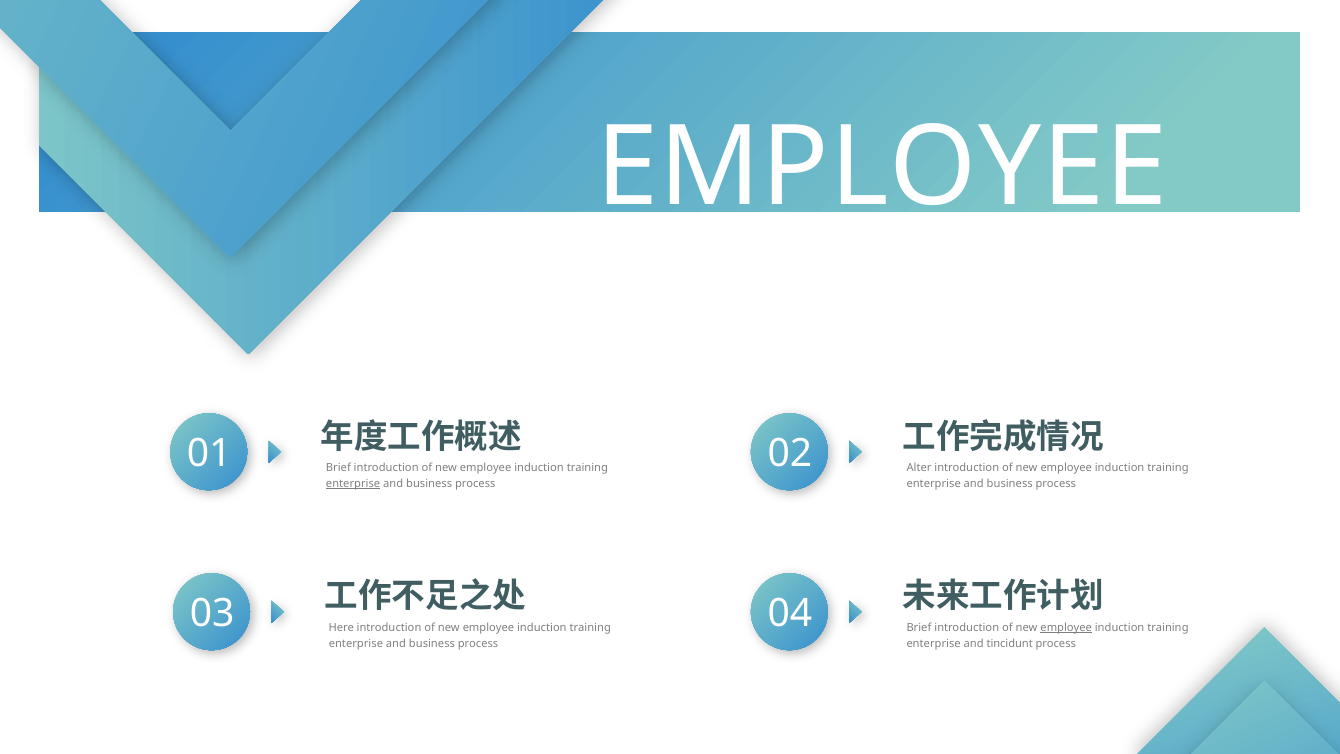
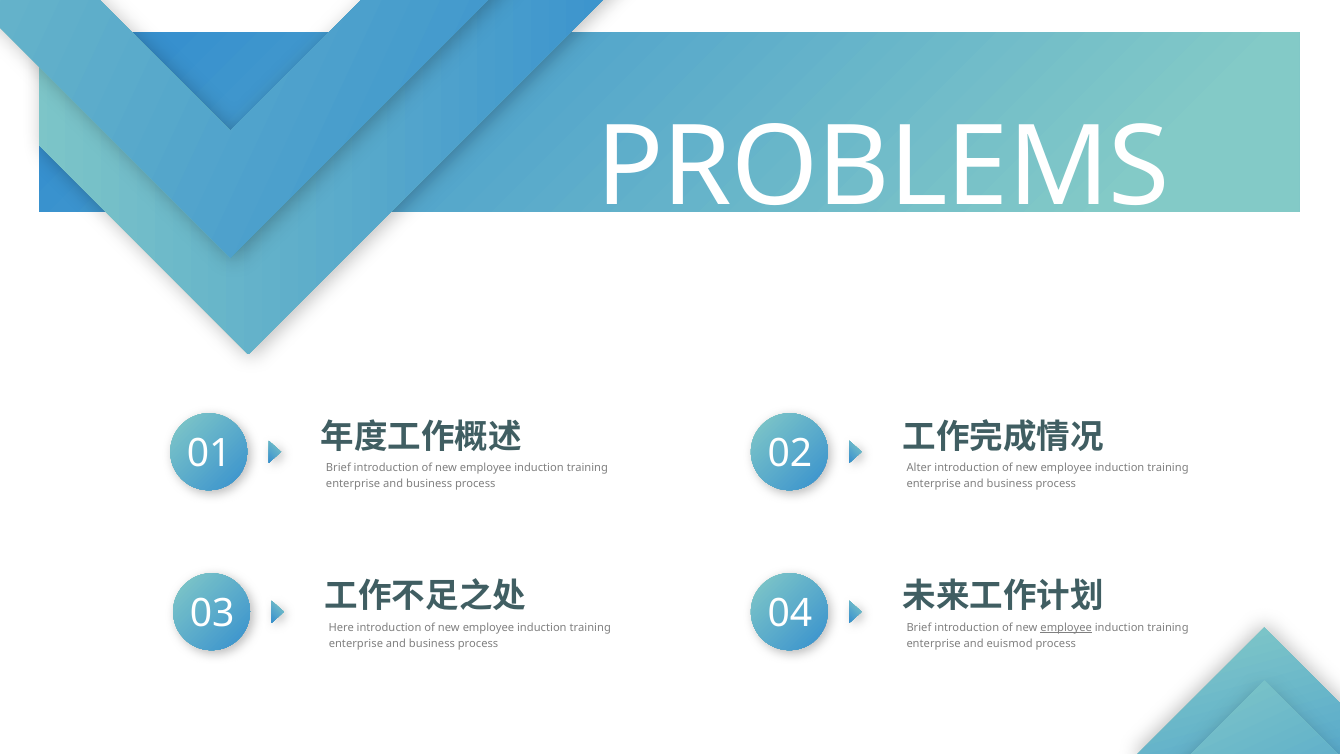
EMPLOYEE: EMPLOYEE -> PROBLEMS (883, 168)
enterprise underline: present -> none (353, 484)
tincidunt: tincidunt -> euismod (1010, 643)
